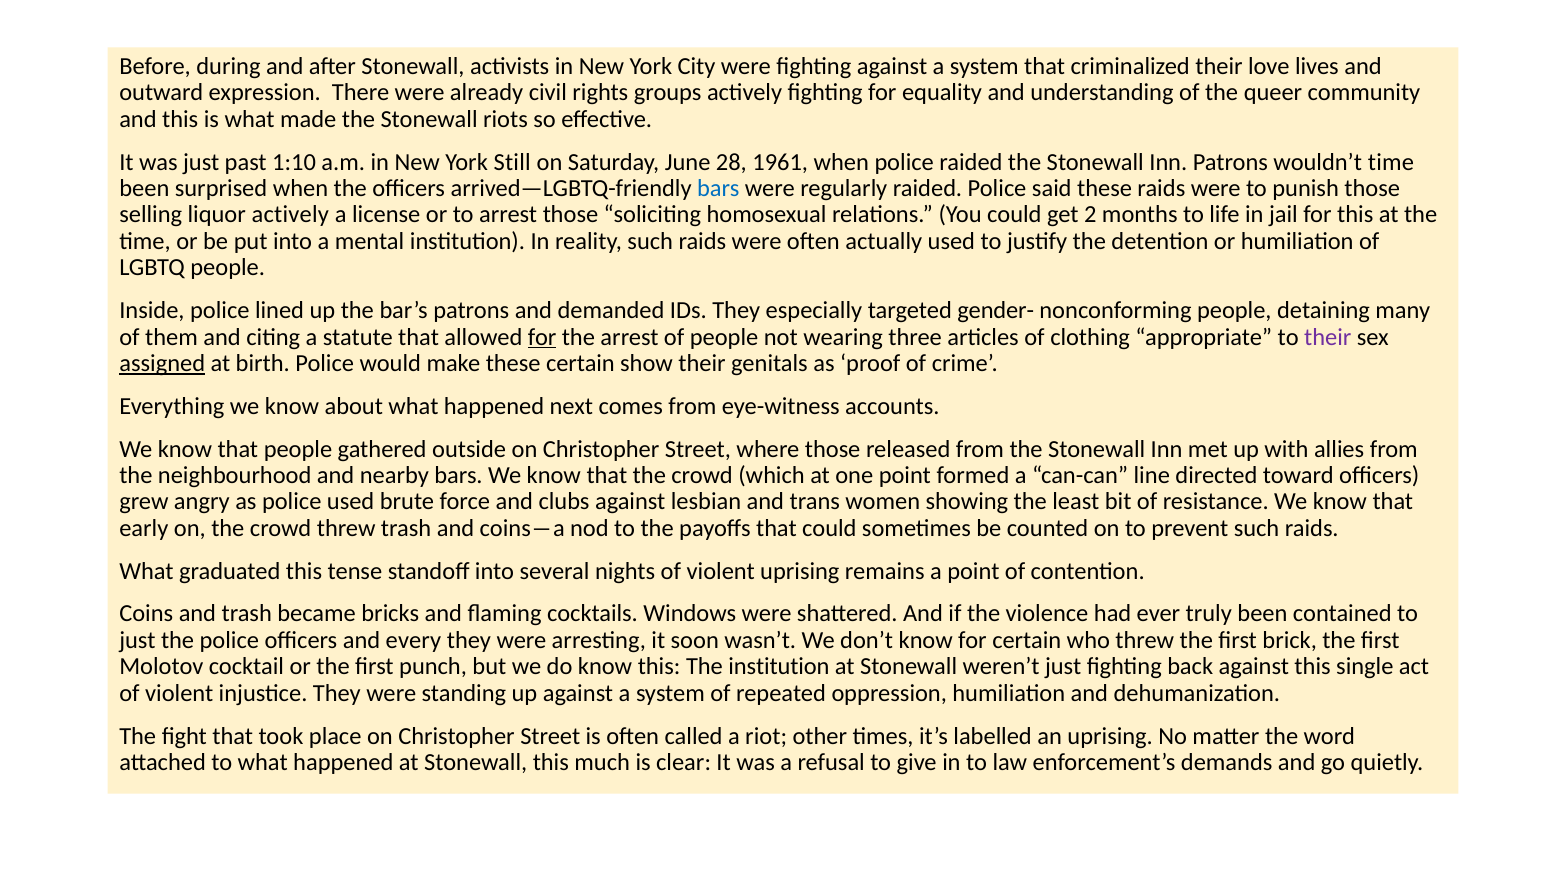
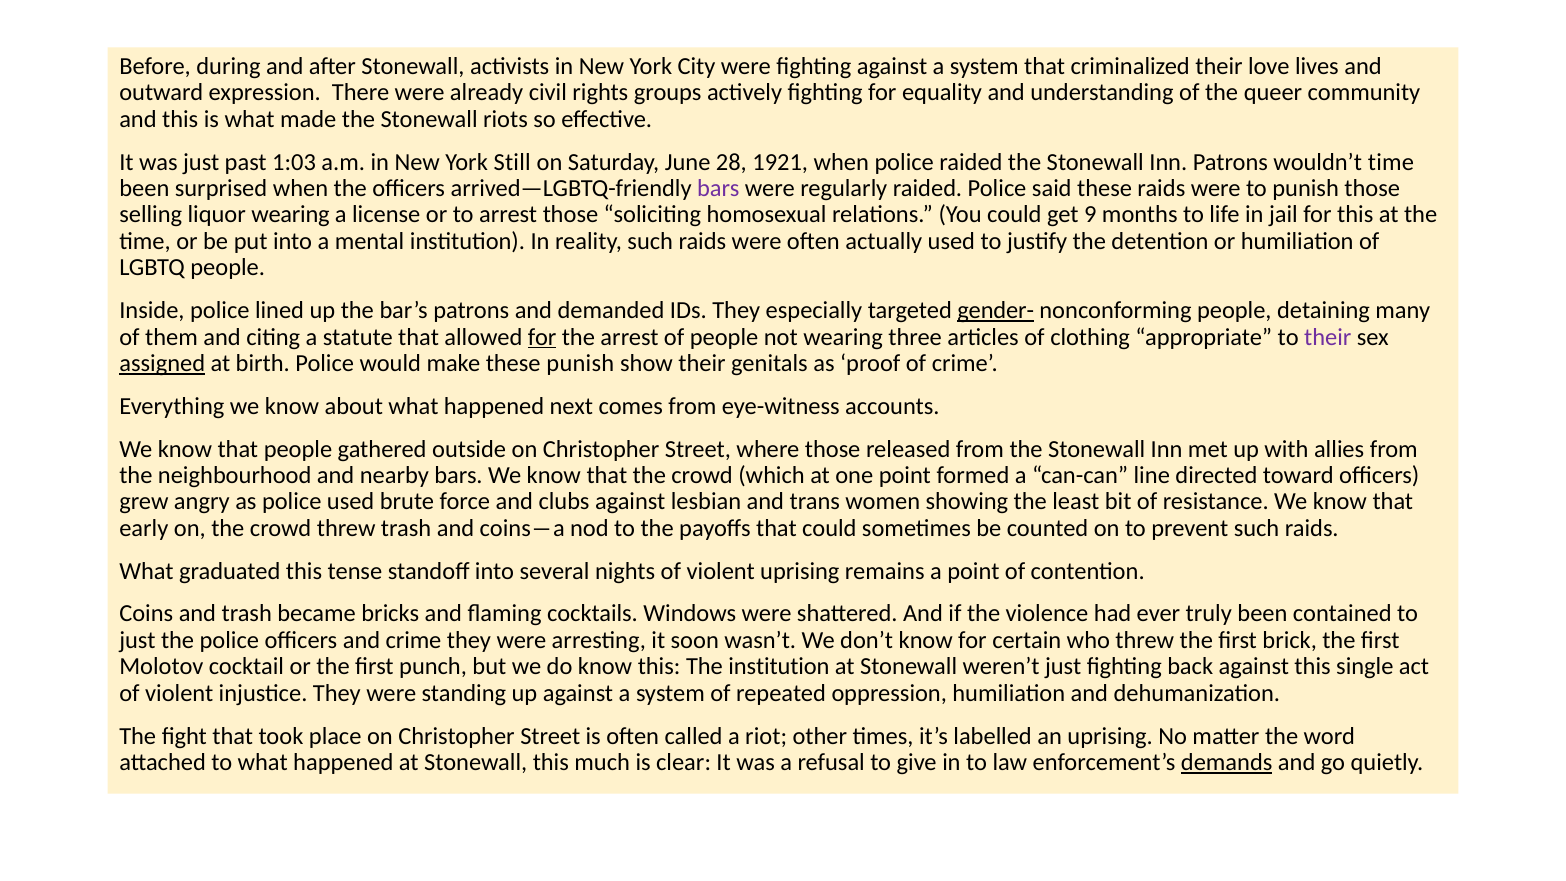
1:10: 1:10 -> 1:03 (294, 162)
1961: 1961 -> 1921 (780, 162)
bars colour: blue -> purple (718, 188)
liquor actively: actively -> wearing (291, 215)
2: 2 -> 9 (1090, 215)
gender- underline: none -> present (996, 310)
these certain: certain -> punish (580, 363)
and every: every -> crime (414, 640)
demands underline: none -> present (1227, 762)
